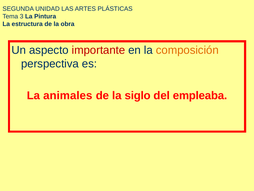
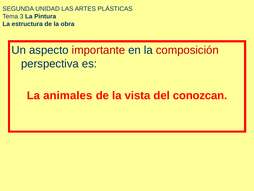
composición colour: orange -> red (187, 50)
siglo: siglo -> vista (138, 95)
empleaba: empleaba -> conozcan (200, 95)
